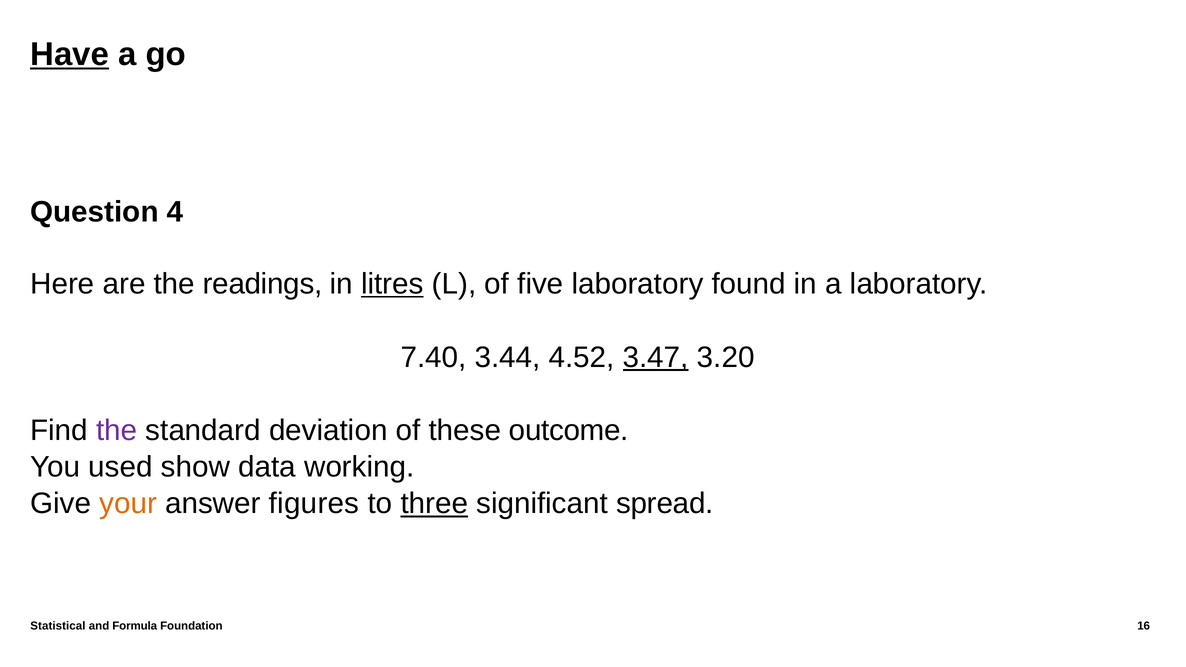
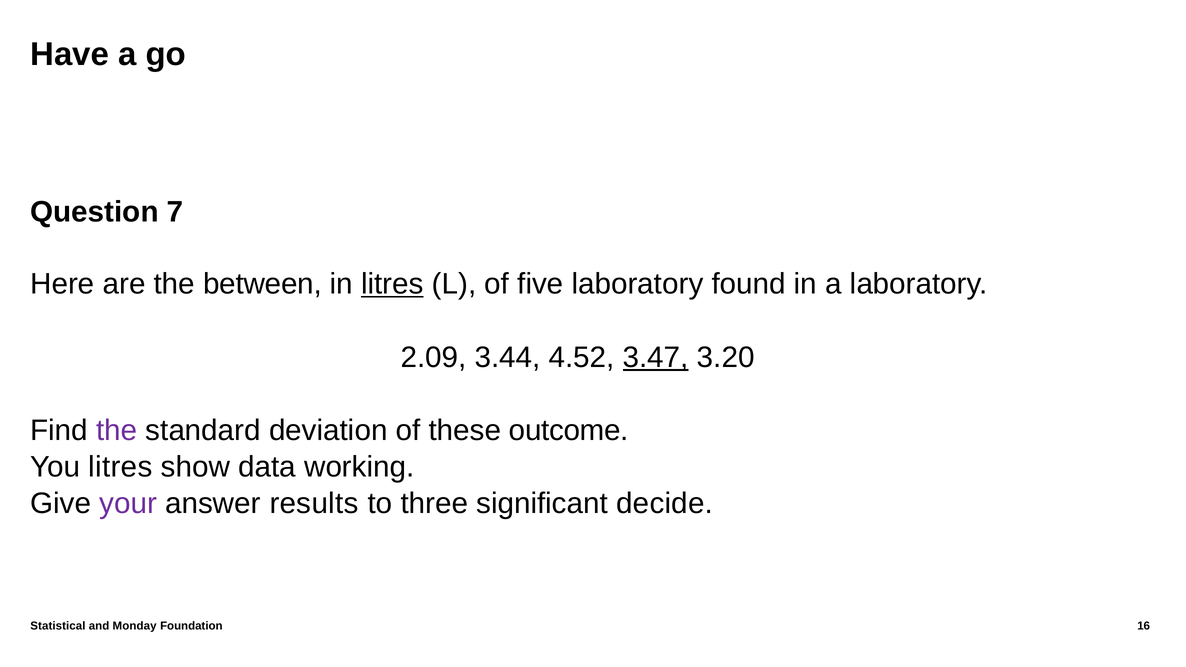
Have underline: present -> none (70, 54)
4: 4 -> 7 (175, 212)
readings: readings -> between (263, 284)
7.40: 7.40 -> 2.09 (434, 357)
You used: used -> litres (120, 467)
your colour: orange -> purple (128, 504)
figures: figures -> results (314, 504)
three underline: present -> none (434, 504)
spread: spread -> decide (665, 504)
Formula: Formula -> Monday (135, 626)
